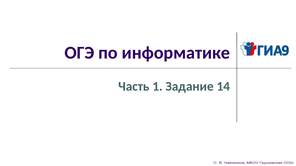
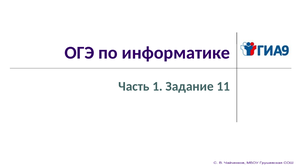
14: 14 -> 11 (223, 87)
